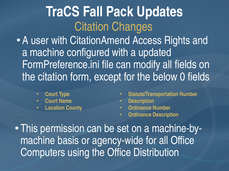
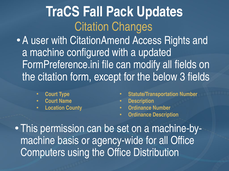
0: 0 -> 3 (183, 77)
